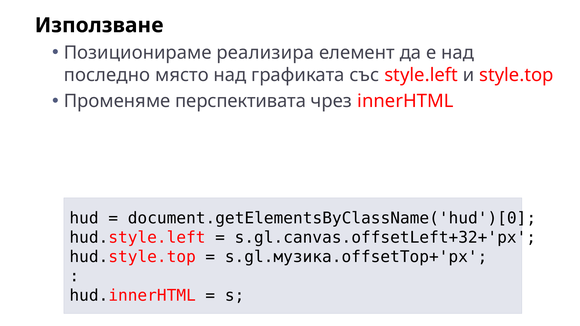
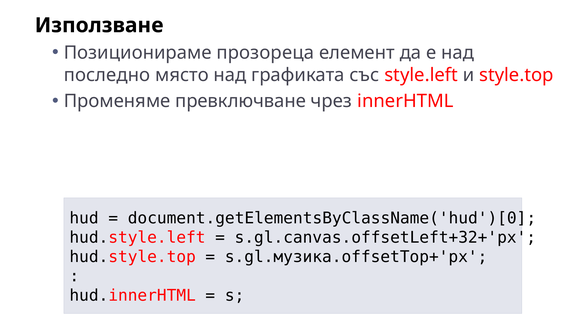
реализира: реализира -> прозореца (265, 53)
перспективата: перспективата -> превключване (241, 101)
